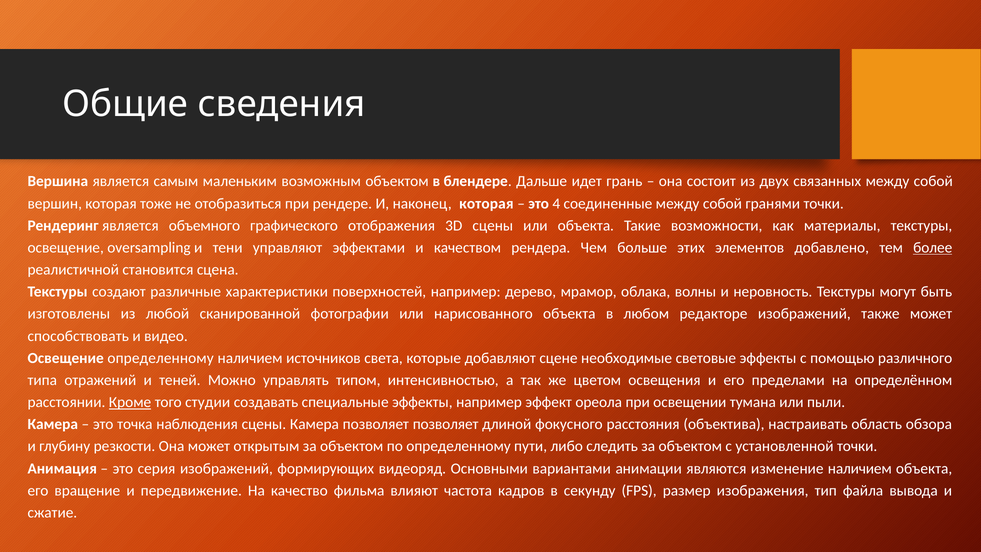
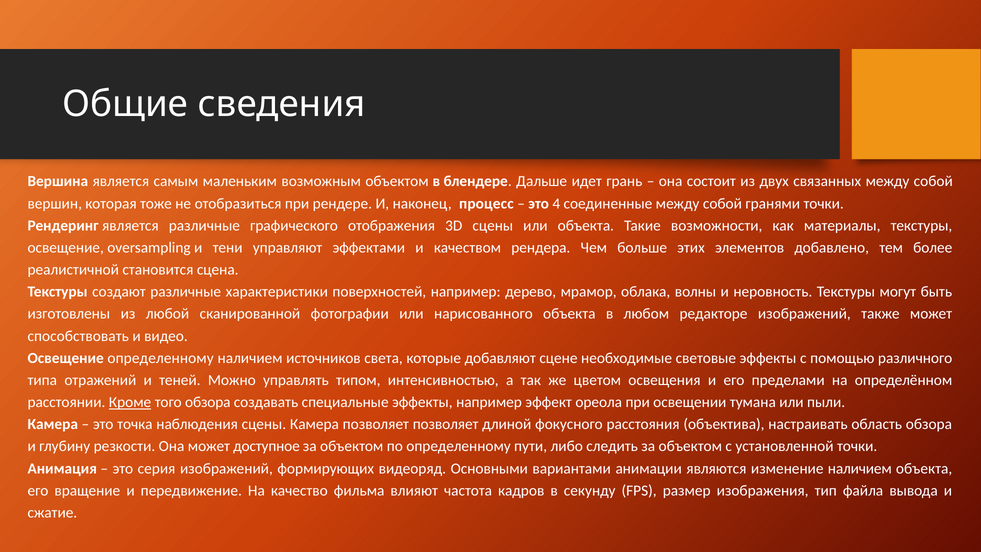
наконец которая: которая -> процесс (486, 203)
является объемного: объемного -> различные (204, 226)
более underline: present -> none (933, 248)
того студии: студии -> обзора (208, 402)
открытым: открытым -> доступное (266, 446)
